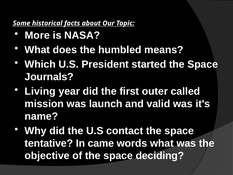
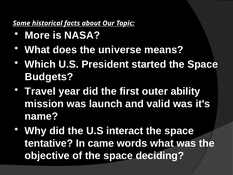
humbled: humbled -> universe (120, 50)
Journals: Journals -> Budgets (49, 77)
Living: Living -> Travel (40, 91)
called: called -> ability (185, 91)
contact: contact -> interact (125, 131)
